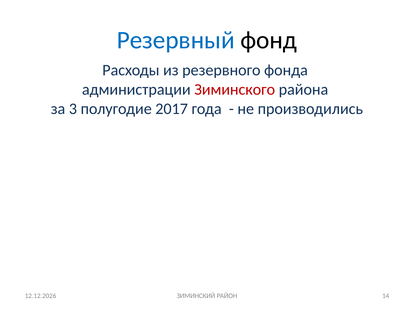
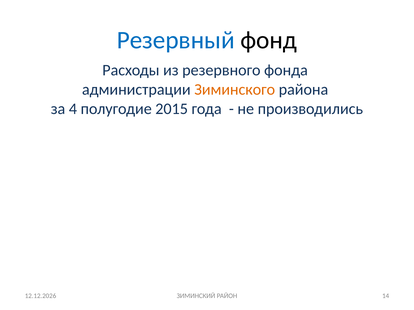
Зиминского colour: red -> orange (235, 90)
3: 3 -> 4 (73, 109)
2017: 2017 -> 2015 (172, 109)
